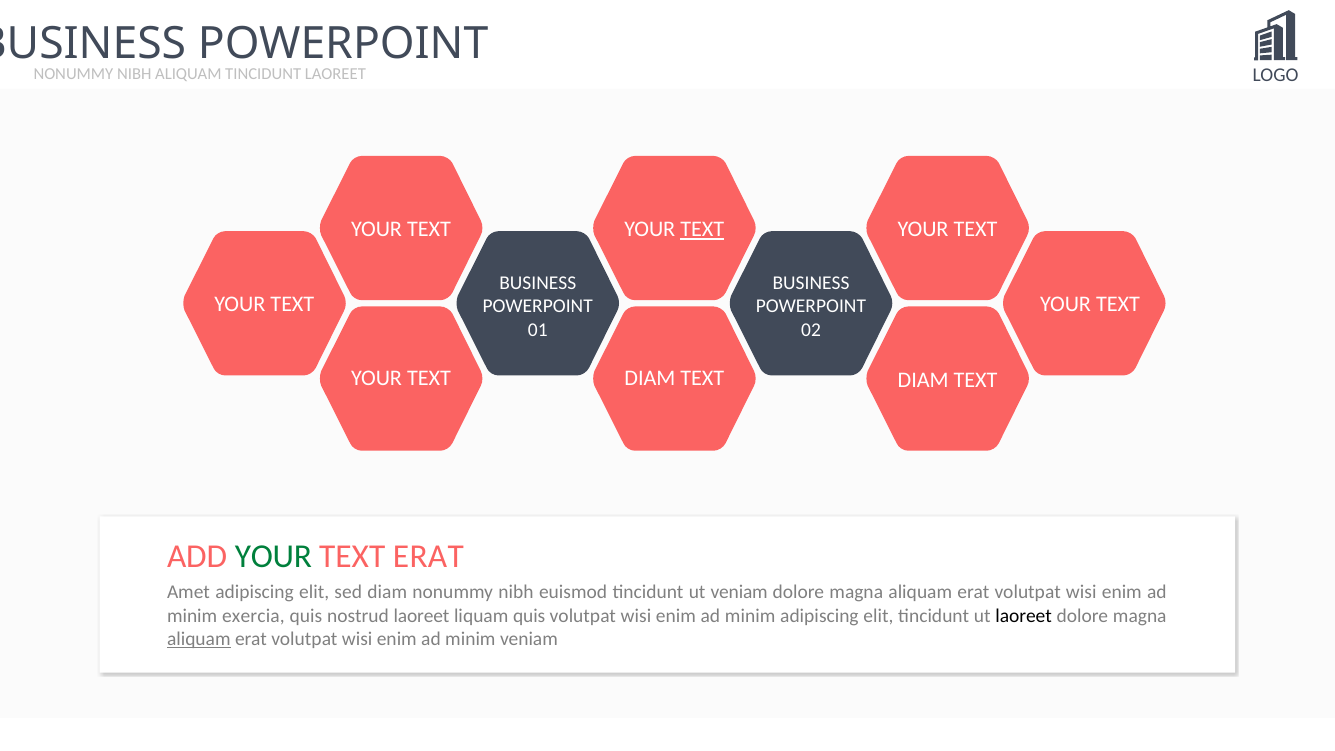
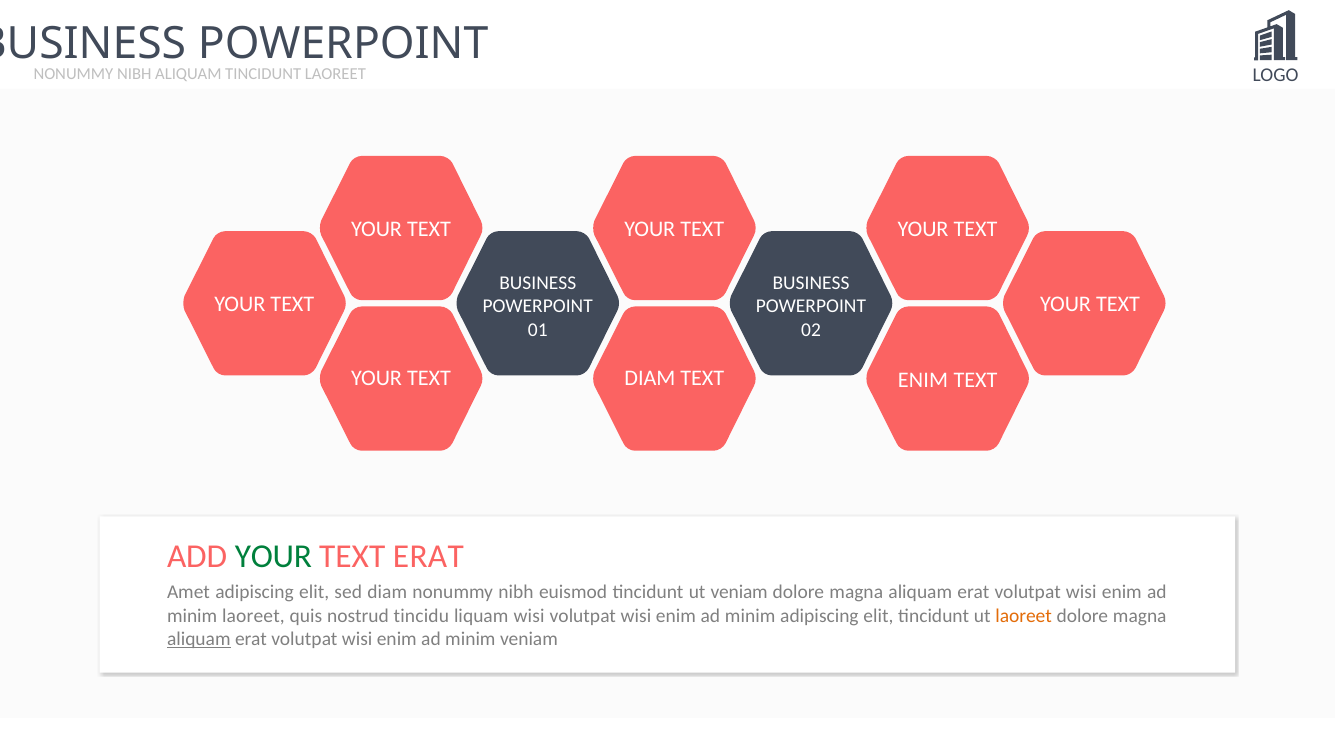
TEXT underline: present -> none (702, 229)
DIAM: DIAM -> ENIM (923, 380)
minim exercia: exercia -> laoreet (253, 616)
nostrud laoreet: laoreet -> tincidu (421, 616)
liquam quis: quis -> wisi (529, 616)
laoreet colour: black -> orange (1024, 616)
